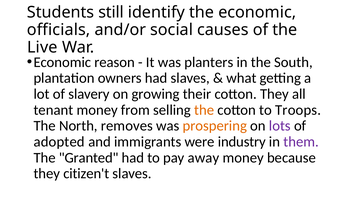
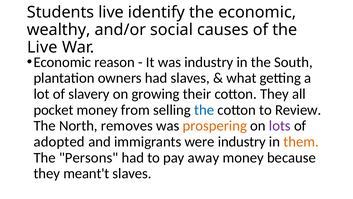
Students still: still -> live (111, 12)
officials: officials -> wealthy (59, 30)
was planters: planters -> industry (209, 62)
tenant: tenant -> pocket (53, 110)
the colour: orange -> blue (204, 110)
Troops: Troops -> Review (298, 110)
them colour: purple -> orange (301, 141)
Granted: Granted -> Persons (89, 157)
citizen't: citizen't -> meant't (86, 173)
